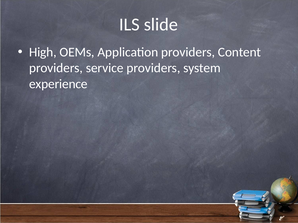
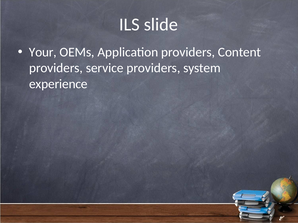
High: High -> Your (43, 52)
